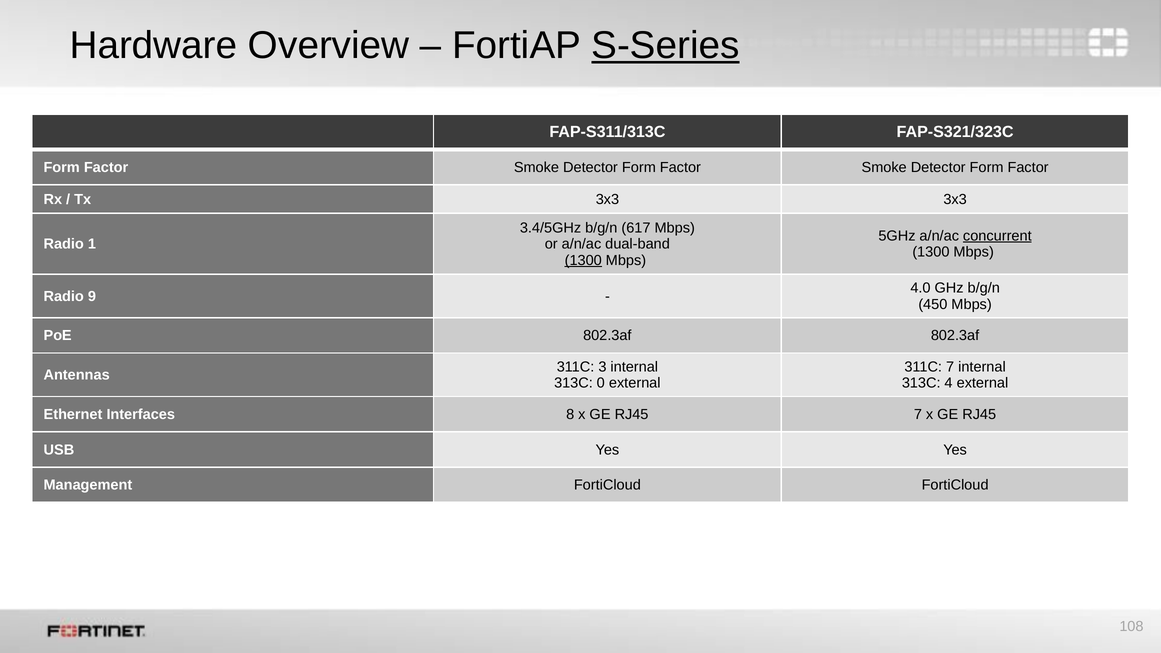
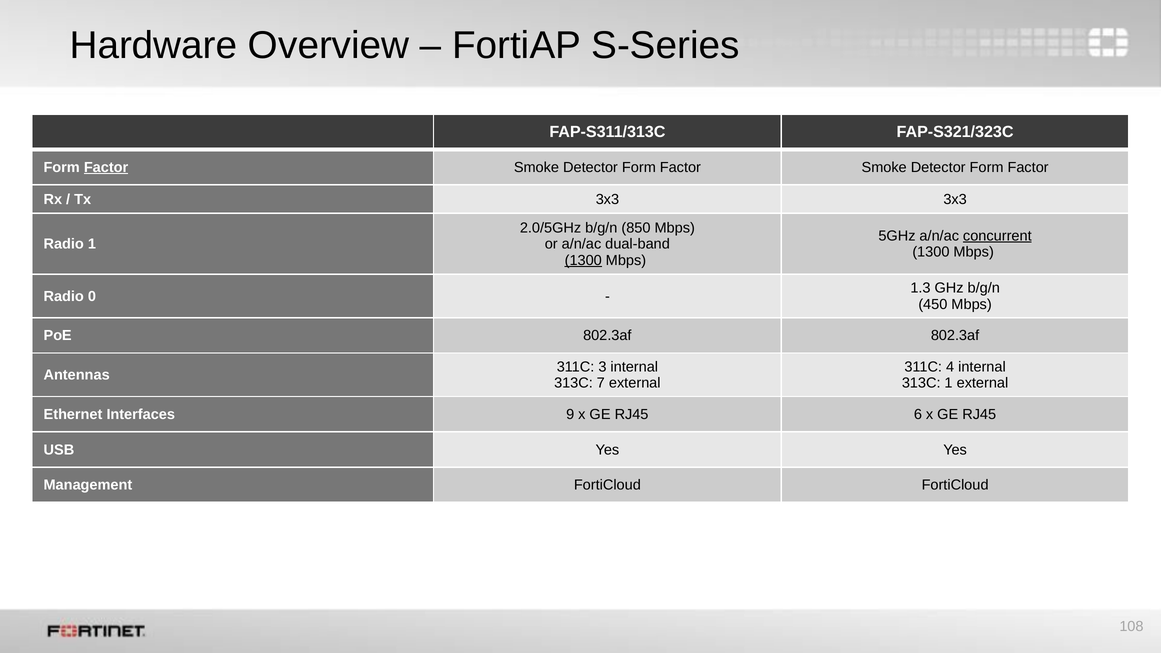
S-Series underline: present -> none (665, 46)
Factor underline: none -> present (106, 167)
3.4/5GHz: 3.4/5GHz -> 2.0/5GHz (551, 228)
617: 617 -> 850 (636, 228)
4.0: 4.0 -> 1.3 (920, 288)
9: 9 -> 0 (92, 296)
311C 7: 7 -> 4 (950, 367)
0: 0 -> 7 (601, 383)
313C 4: 4 -> 1 (948, 383)
8: 8 -> 9 (570, 414)
RJ45 7: 7 -> 6 (918, 414)
